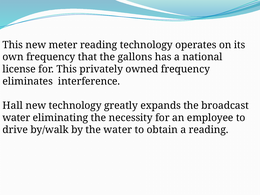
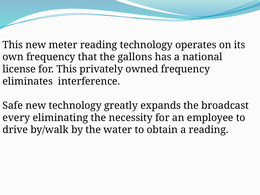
Hall: Hall -> Safe (13, 106)
water: water -> every (16, 118)
